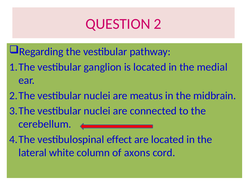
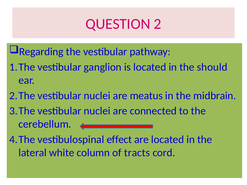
medial: medial -> should (212, 67)
axons: axons -> tracts (137, 153)
